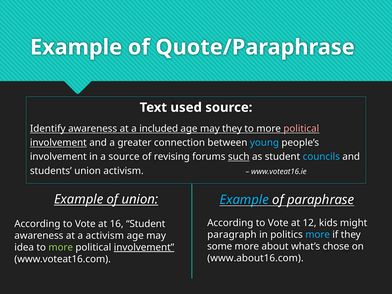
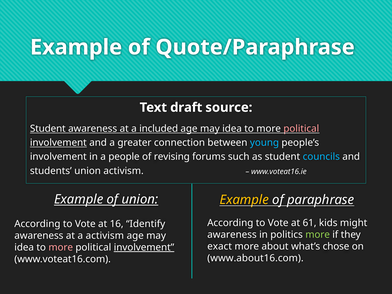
used: used -> draft (186, 107)
Identify: Identify -> Student (48, 129)
they: they -> idea (232, 129)
a source: source -> people (124, 157)
such underline: present -> none (239, 157)
Example colour: light blue -> yellow (244, 200)
12: 12 -> 61 (310, 223)
16 Student: Student -> Identify (146, 224)
paragraph: paragraph -> awareness (232, 235)
more colour: light blue -> light green (318, 235)
some: some -> exact (220, 246)
more colour: light green -> pink (61, 247)
